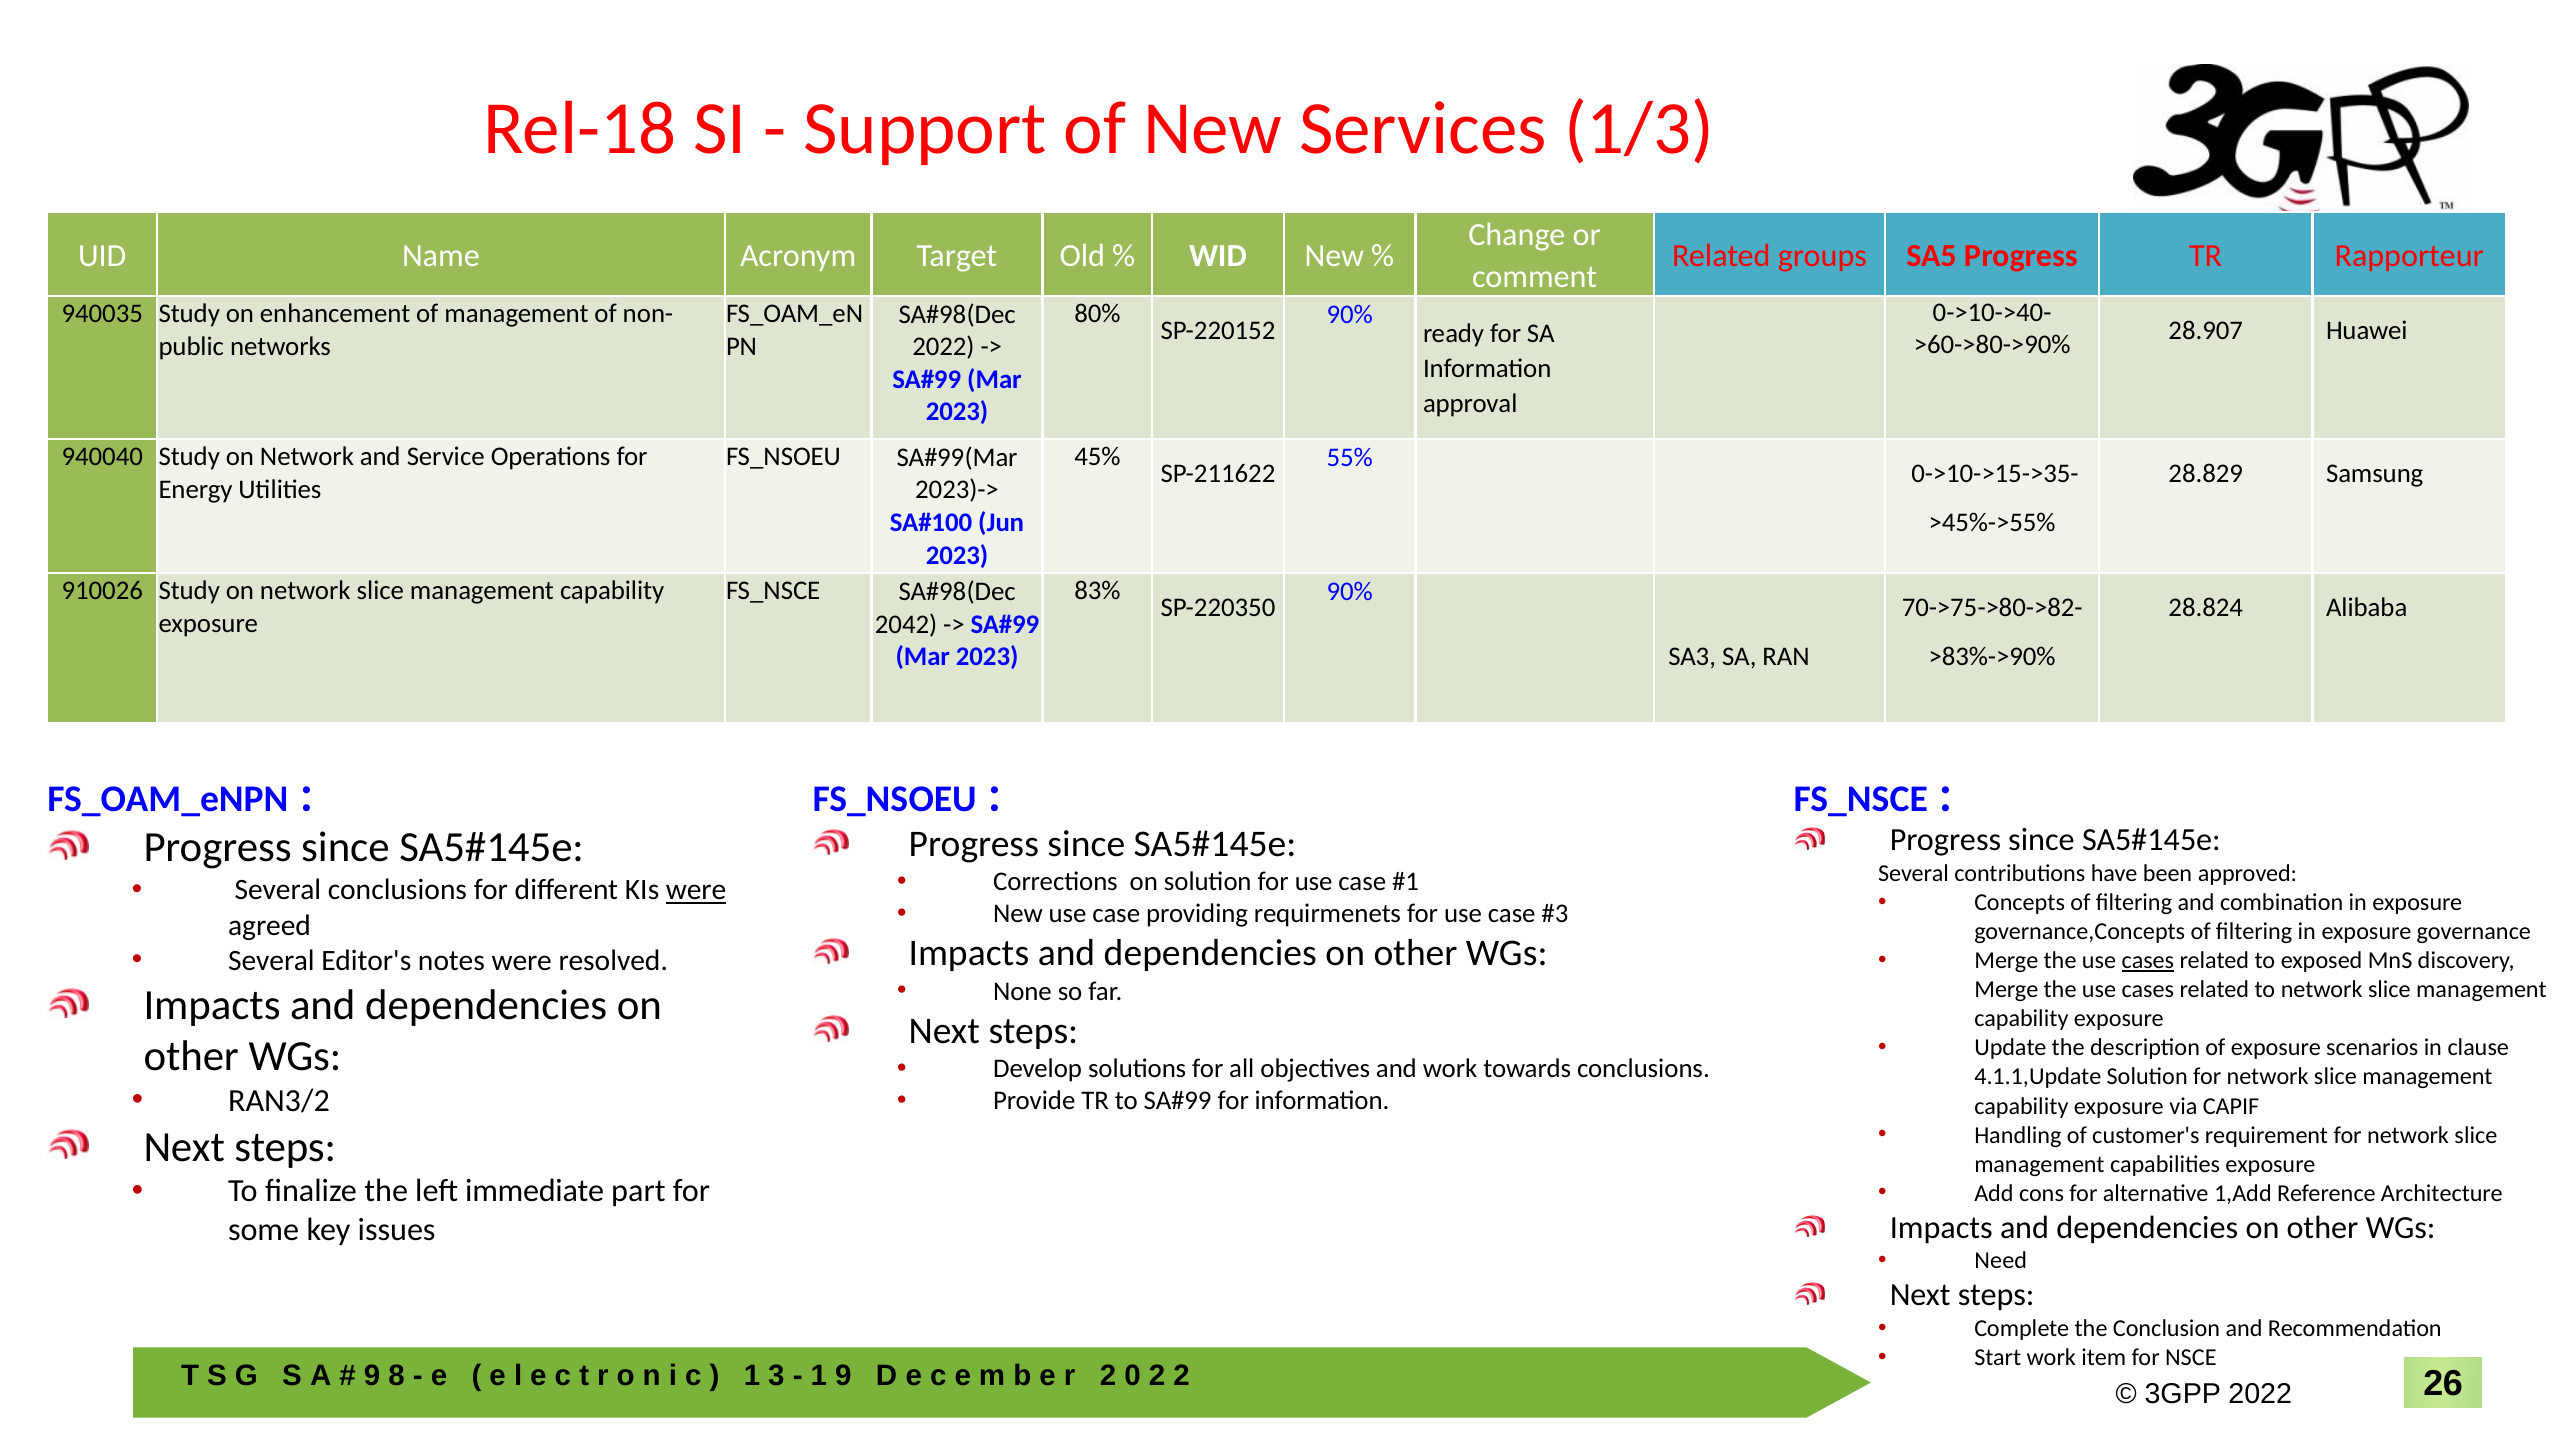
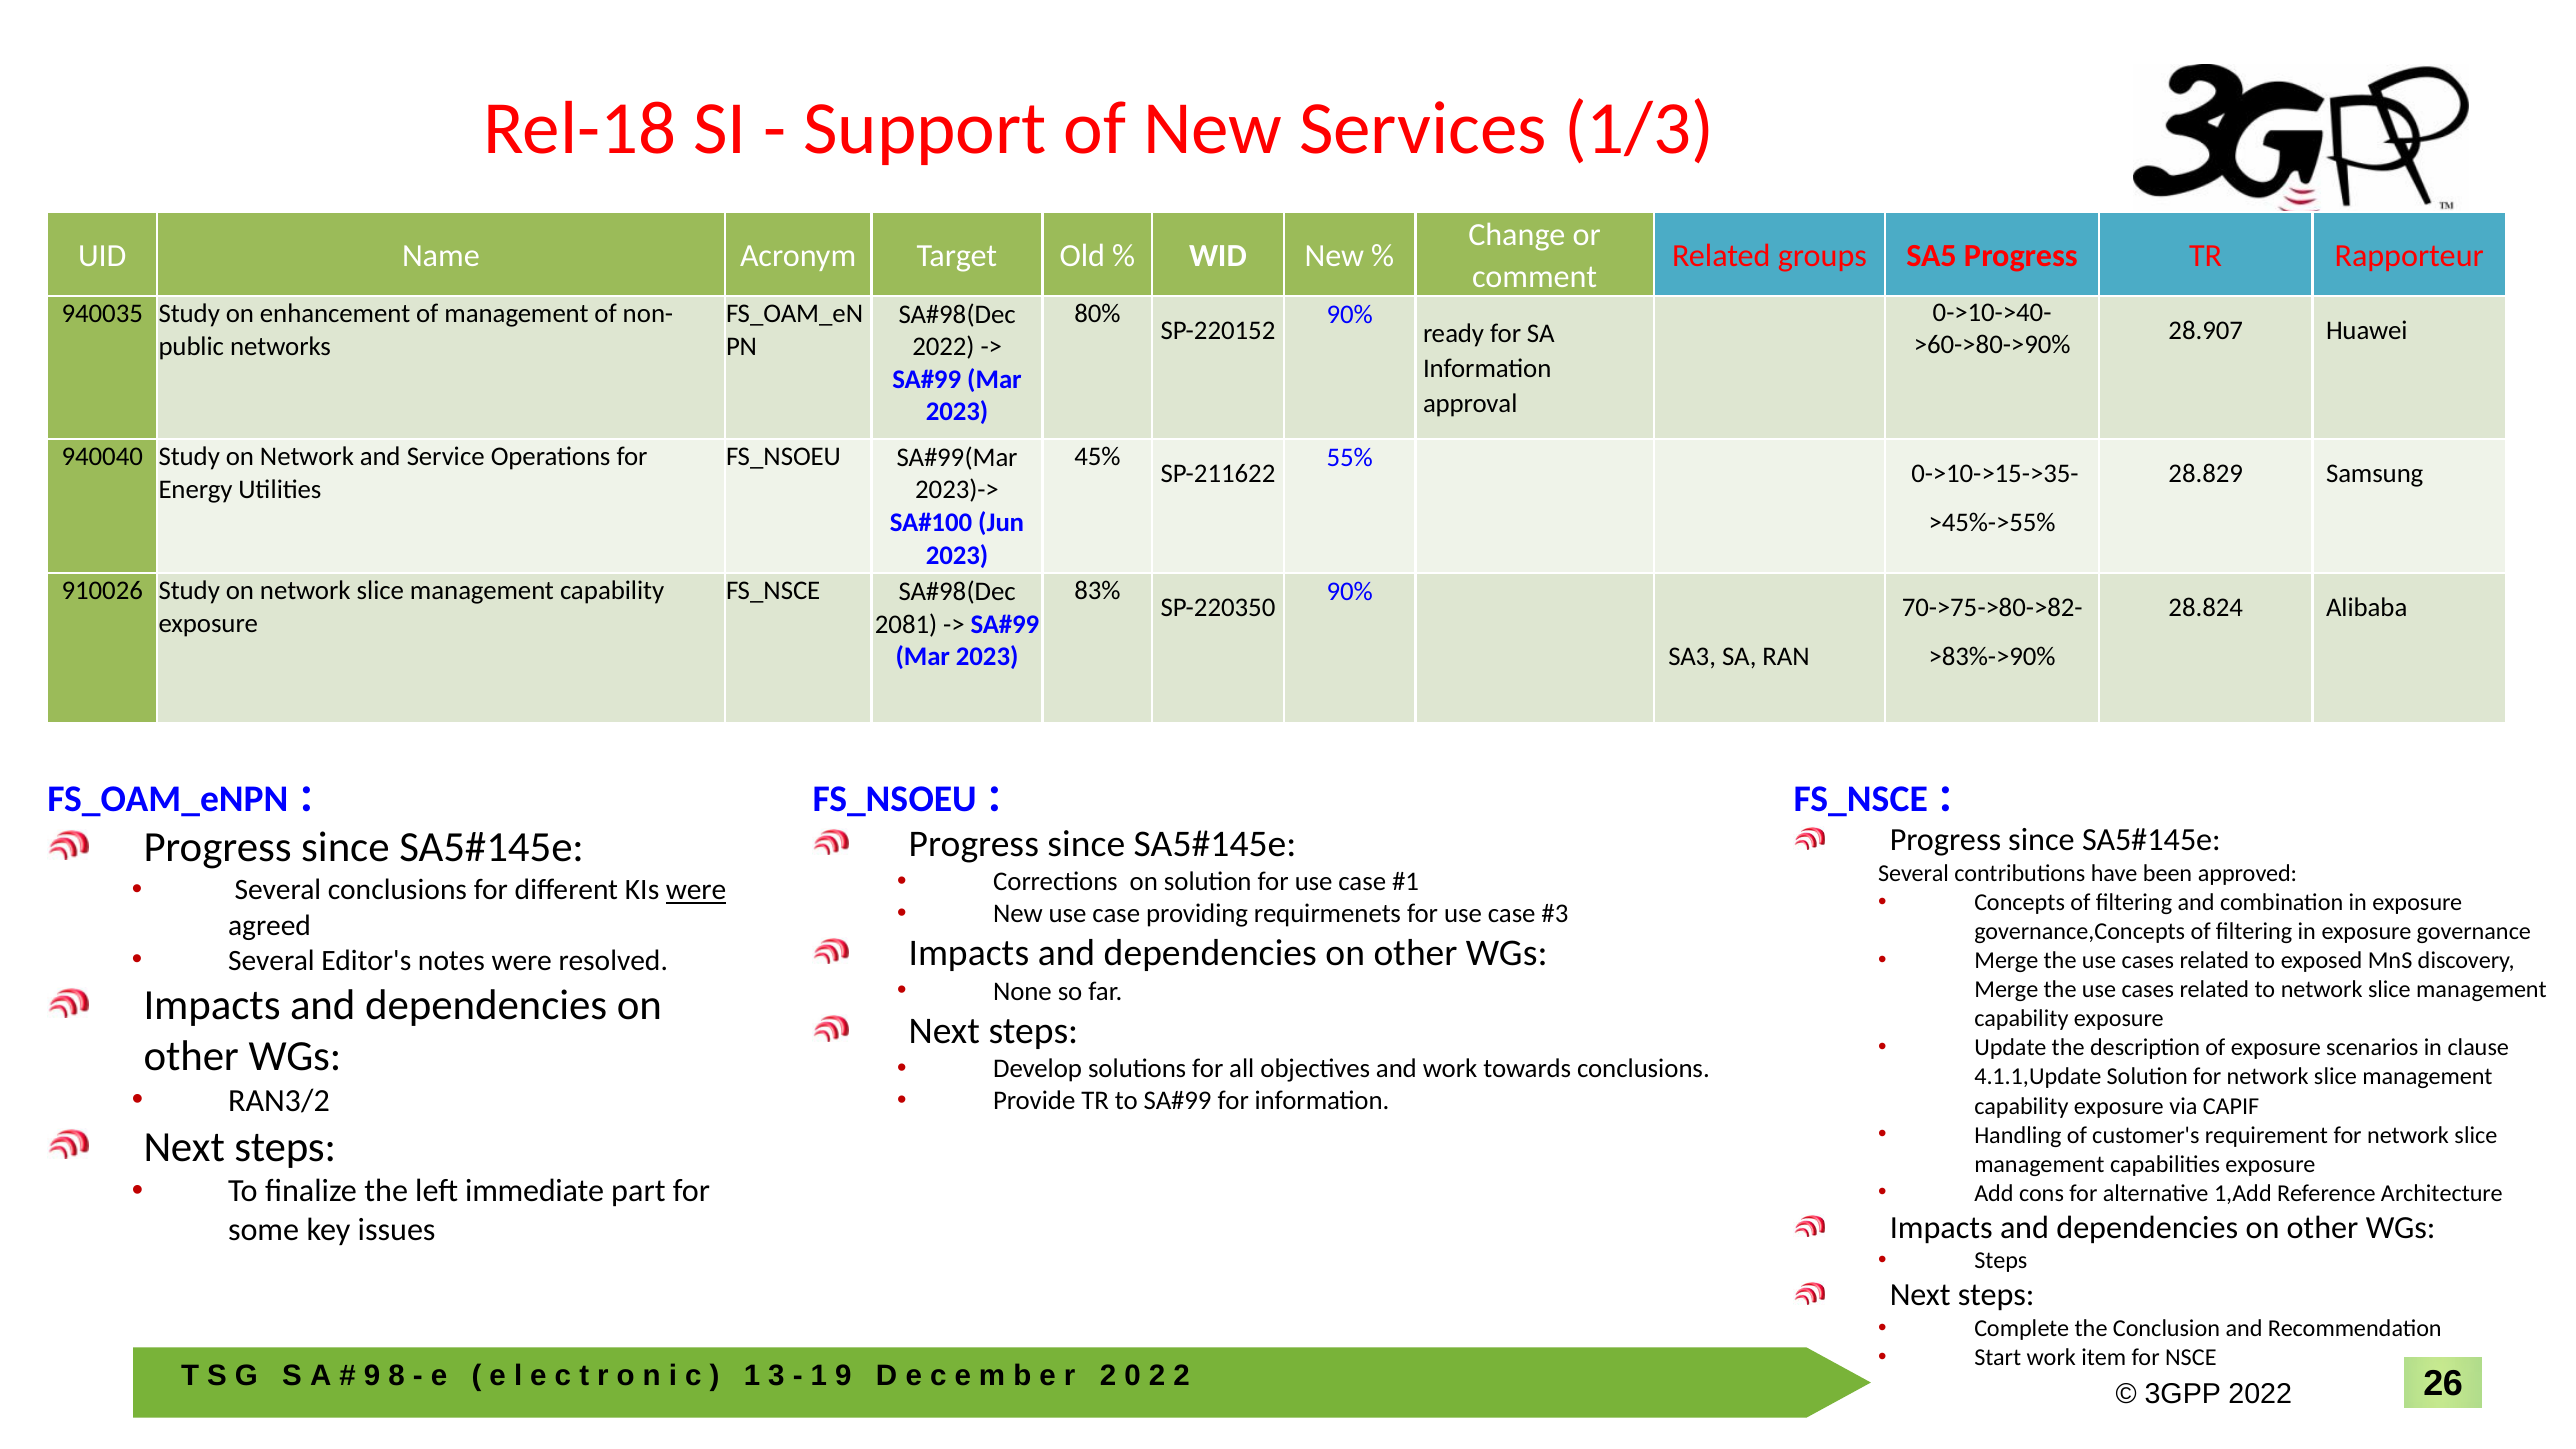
2042: 2042 -> 2081 (906, 624)
cases underline: present -> none (2148, 961)
Need: Need -> Steps (2001, 1261)
